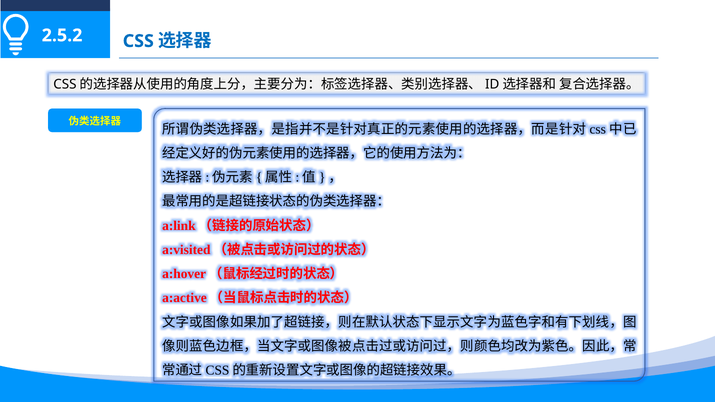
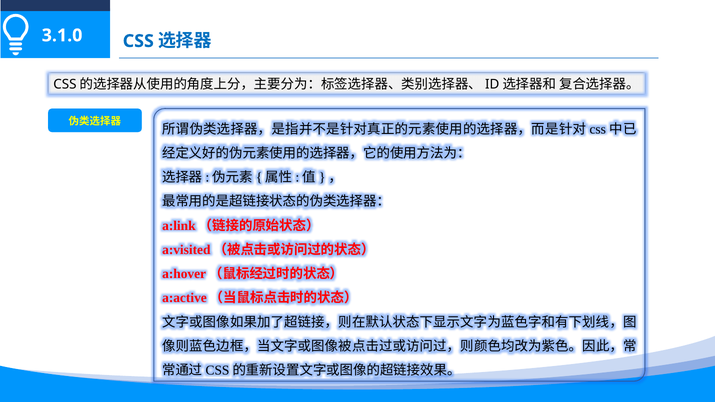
2.5.2: 2.5.2 -> 3.1.0 (62, 35)
